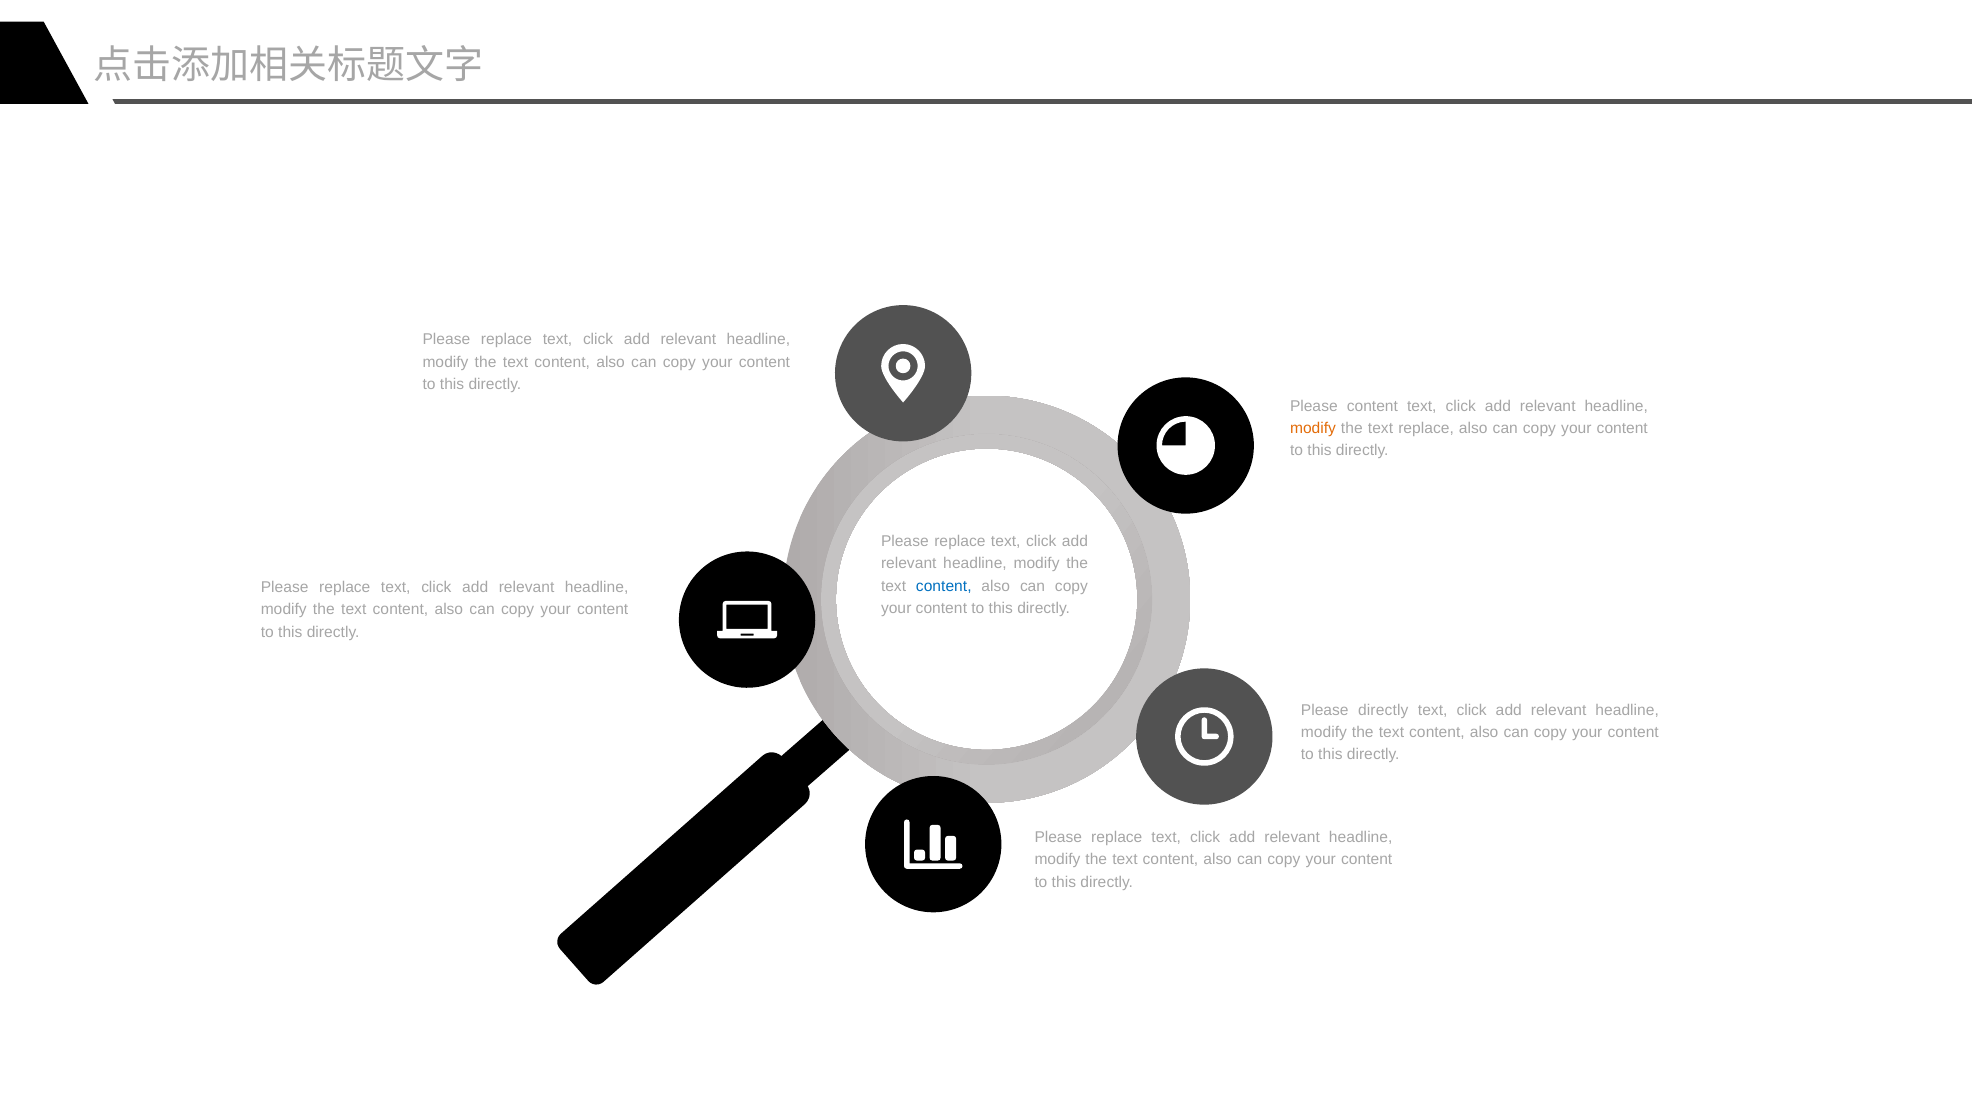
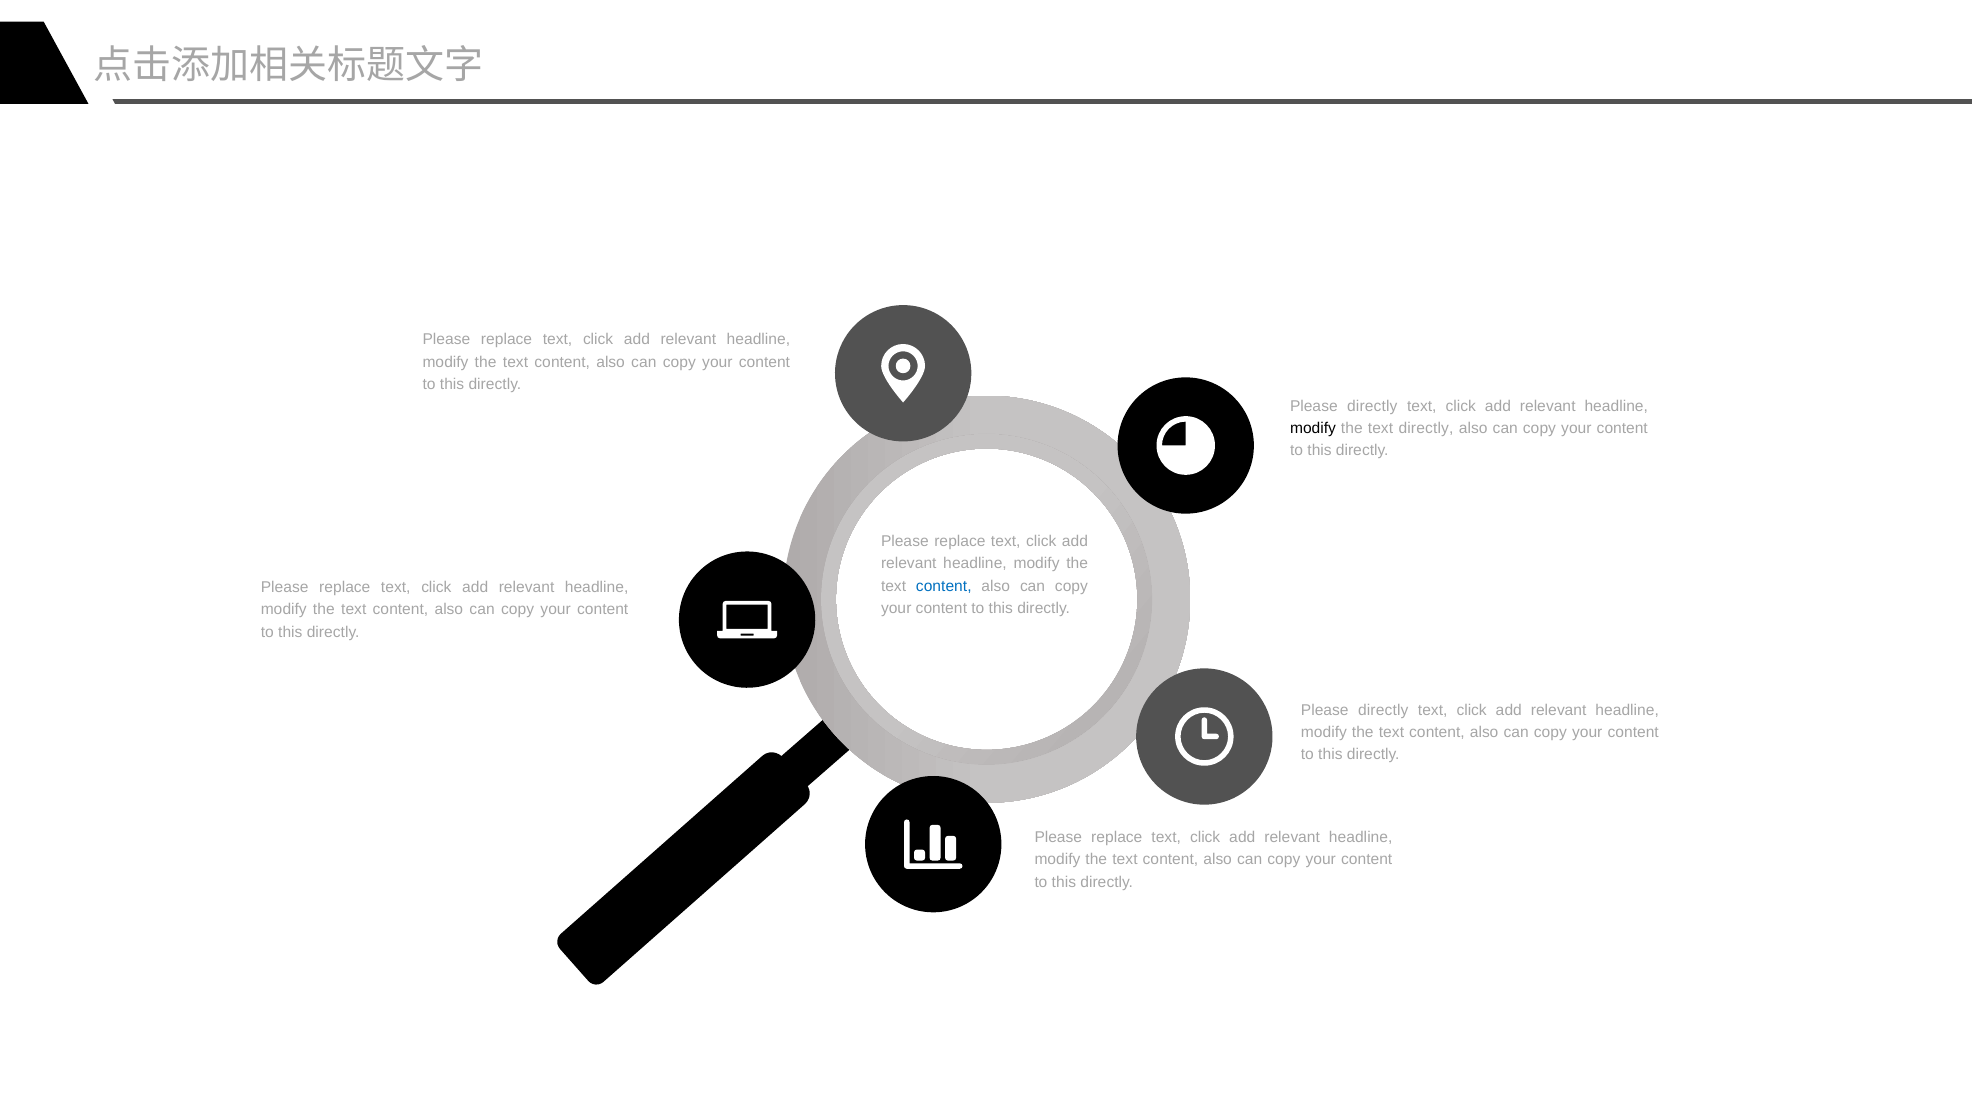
content: content -> directly (1372, 406)
modify colour: orange -> black (1313, 428)
text replace: replace -> directly (1426, 428)
